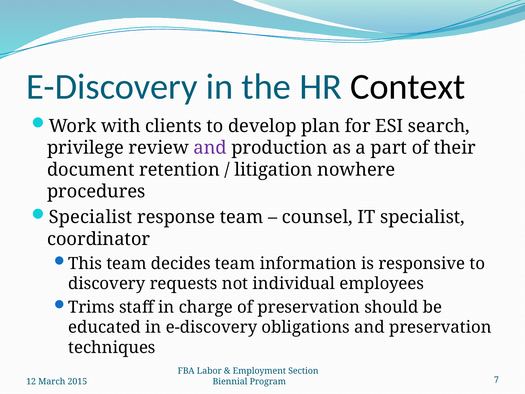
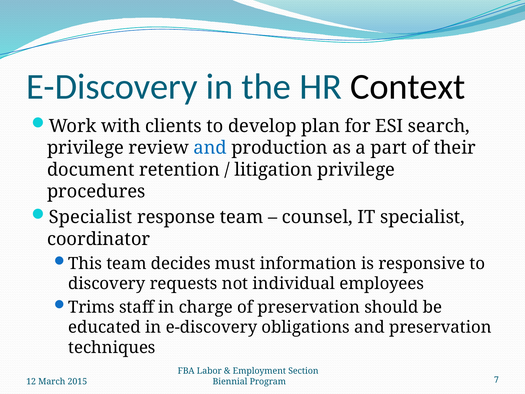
and colour: purple -> blue (210, 148)
litigation nowhere: nowhere -> privilege (356, 170)
decides team: team -> must (235, 263)
